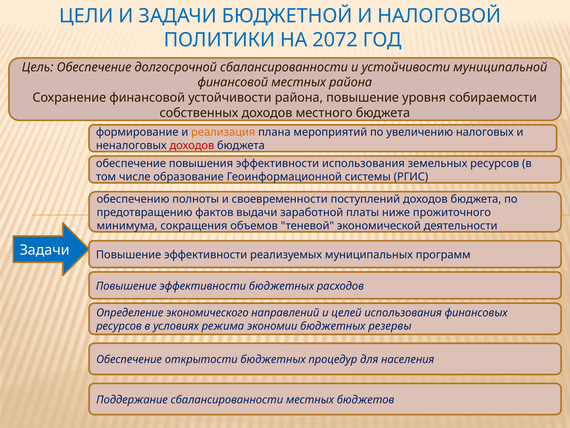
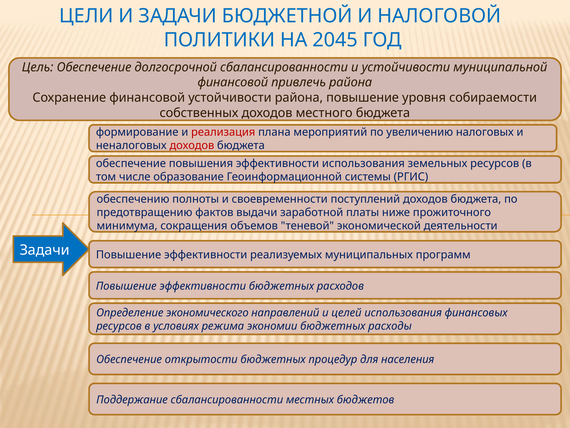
2072: 2072 -> 2045 (335, 40)
финансовой местных: местных -> привлечь (299, 82)
реализация colour: orange -> red (223, 132)
резервы: резервы -> расходы (390, 326)
